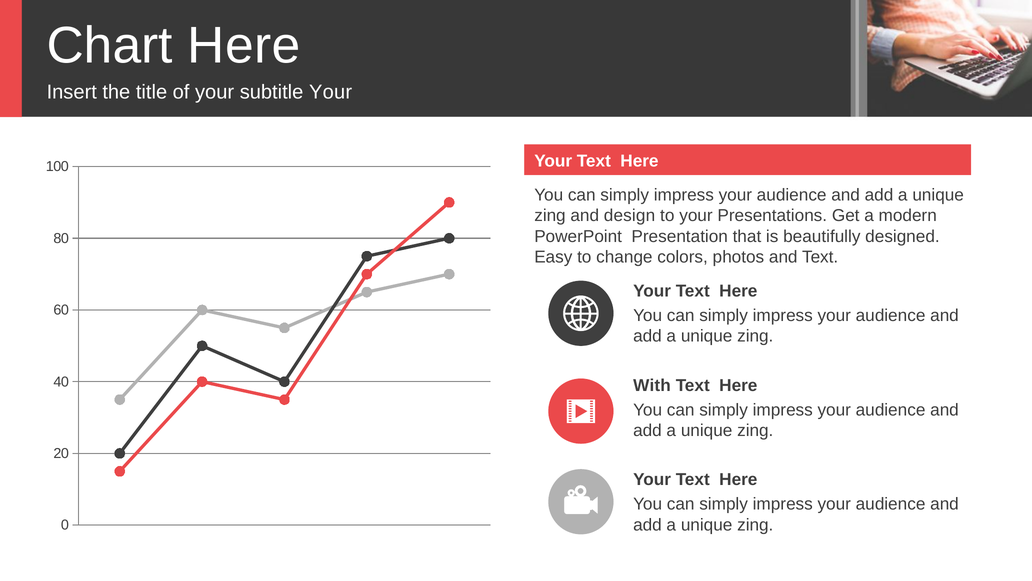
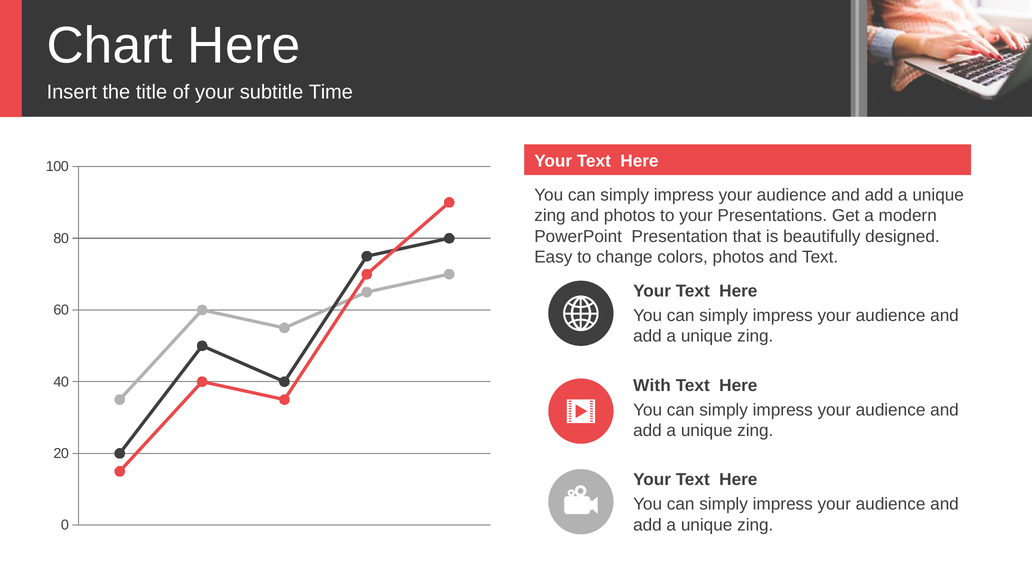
subtitle Your: Your -> Time (331, 92)
and design: design -> photos (630, 216)
